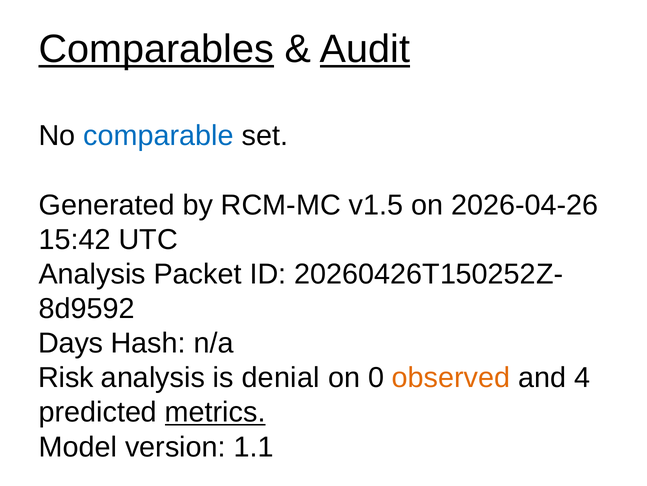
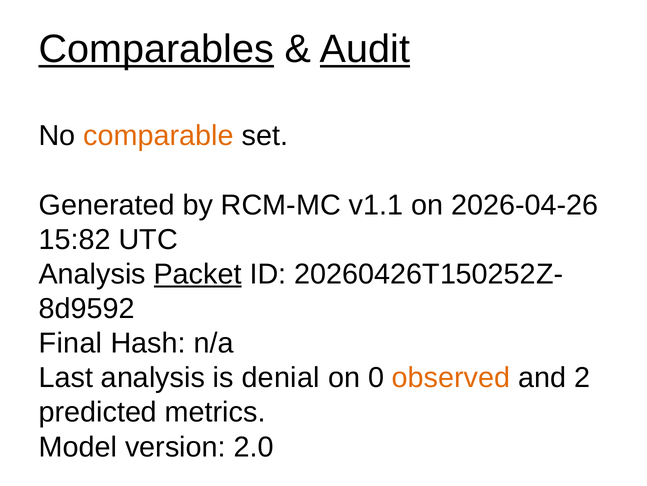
comparable colour: blue -> orange (159, 136)
v1.5: v1.5 -> v1.1 (376, 205)
15:42: 15:42 -> 15:82 (75, 239)
Packet underline: none -> present (198, 274)
Days: Days -> Final (71, 343)
Risk: Risk -> Last (66, 377)
4: 4 -> 2 (582, 377)
metrics underline: present -> none (215, 412)
1.1: 1.1 -> 2.0 (254, 446)
